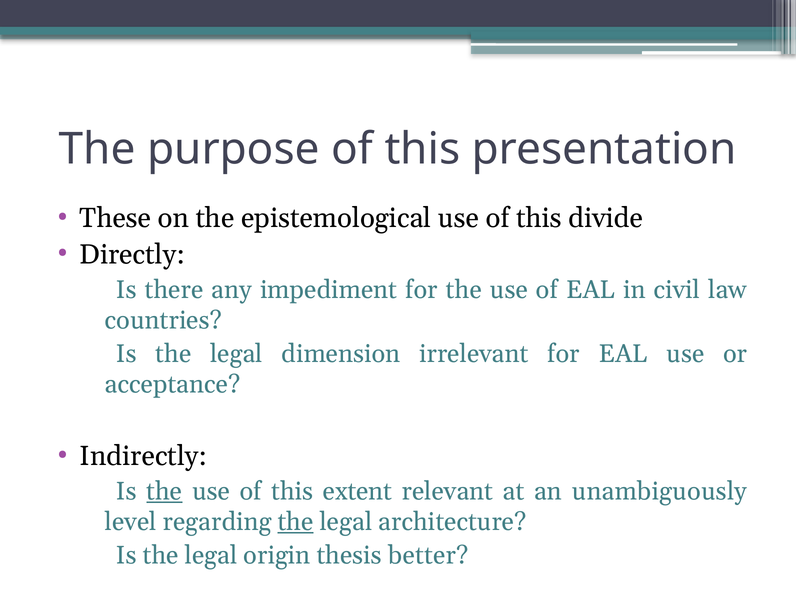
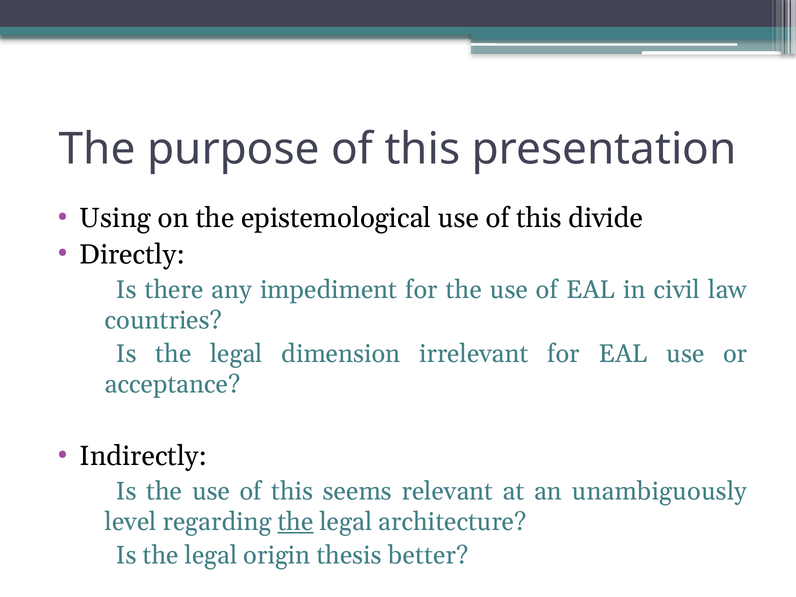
These: These -> Using (115, 218)
the underline: present -> none (164, 491)
extent: extent -> seems (357, 491)
